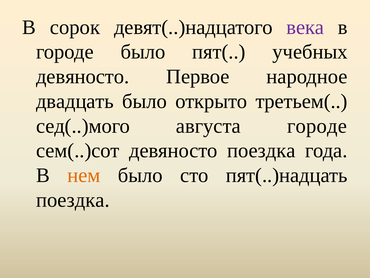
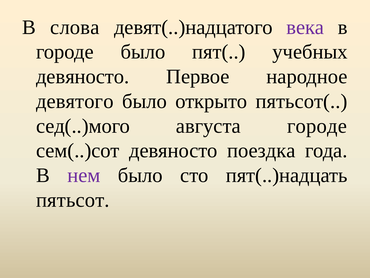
сорок: сорок -> слова (75, 27)
двадцать: двадцать -> девятого (75, 101)
третьем(: третьем( -> пятьсот( (301, 101)
нем colour: orange -> purple (84, 175)
поездка: поездка -> пятьсот (73, 200)
